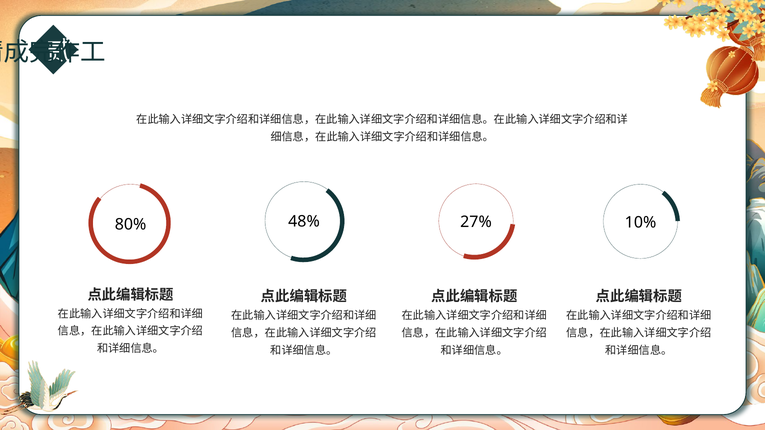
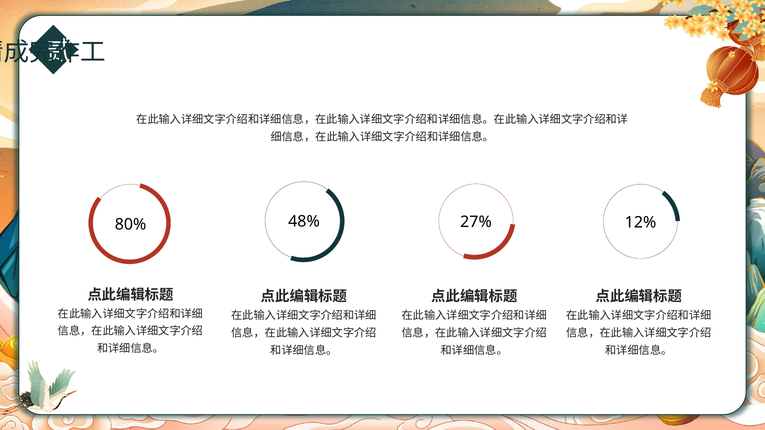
10%: 10% -> 12% (641, 223)
